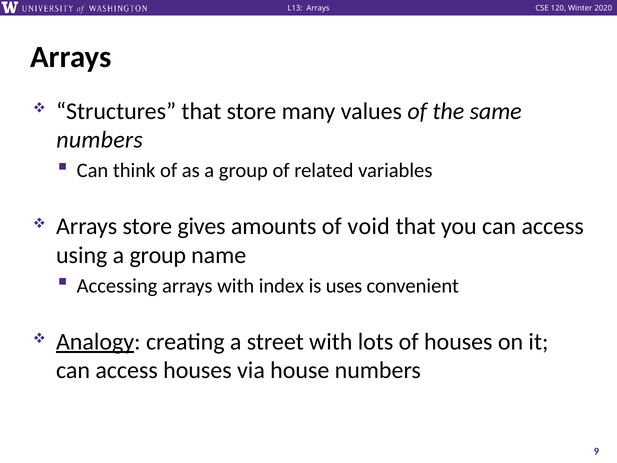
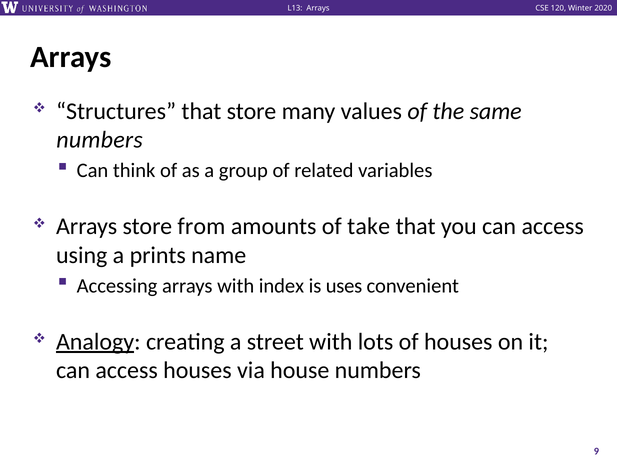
gives: gives -> from (201, 226)
void: void -> take (369, 226)
using a group: group -> prints (158, 255)
